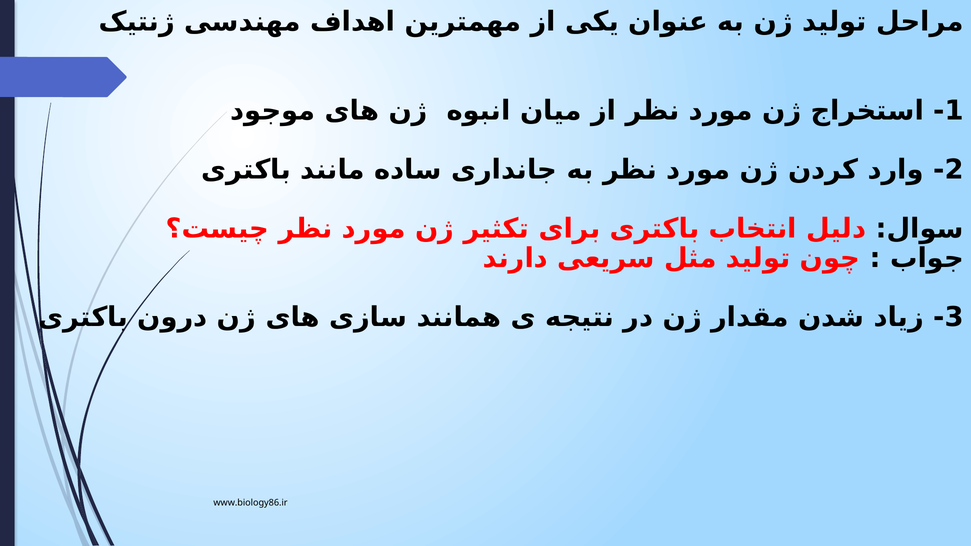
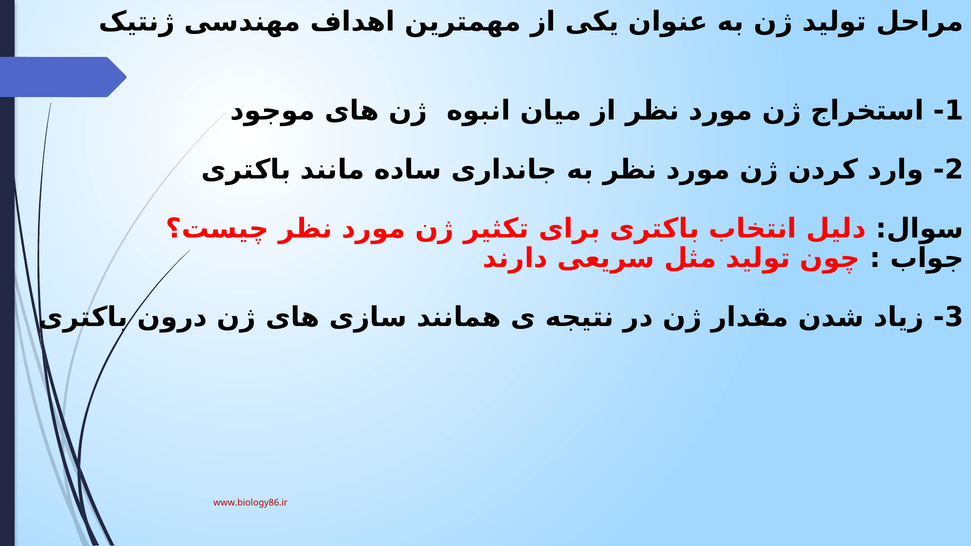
www.biology86.ir colour: black -> red (251, 503)
